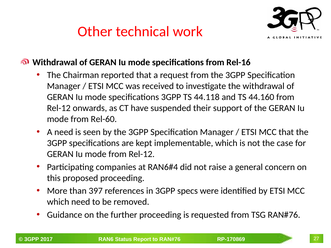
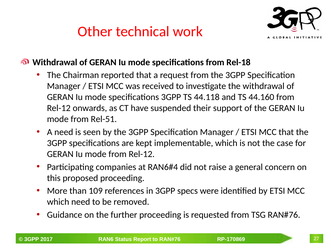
Rel-16: Rel-16 -> Rel-18 (238, 62)
Rel-60: Rel-60 -> Rel-51 (104, 119)
397: 397 -> 109 (96, 191)
